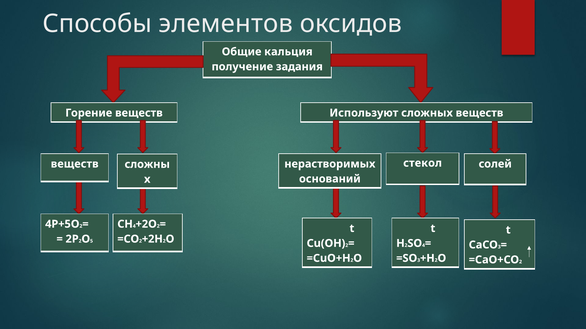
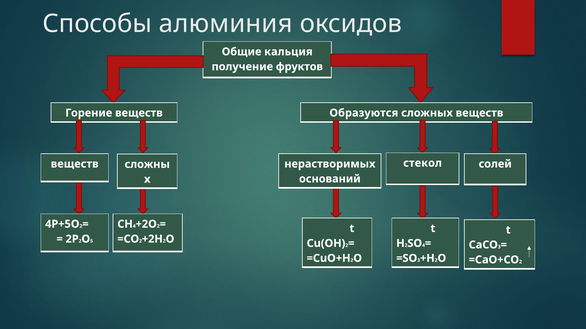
элементов: элементов -> алюминия (226, 24)
задания: задания -> фруктов (299, 67)
Используют: Используют -> Образуются (364, 113)
